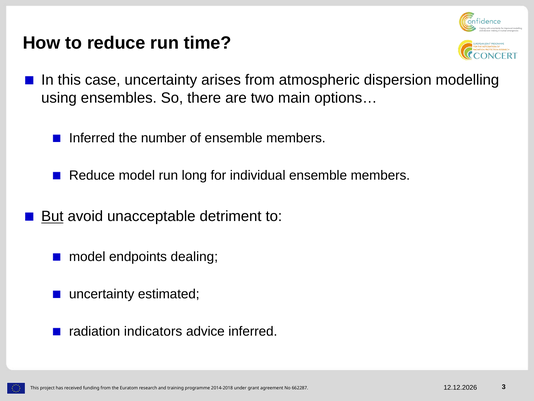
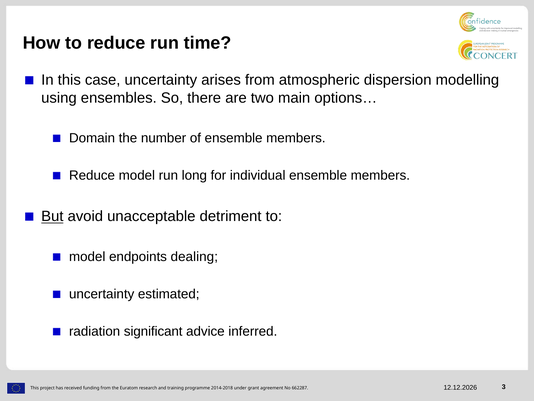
Inferred: Inferred -> Domain (92, 138)
indicators: indicators -> significant (153, 331)
